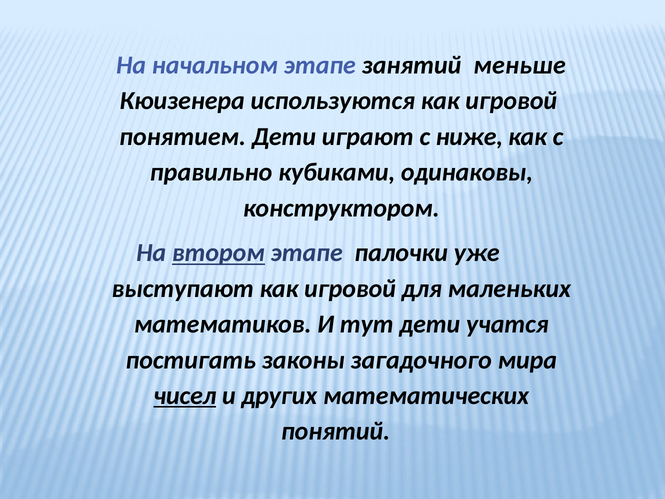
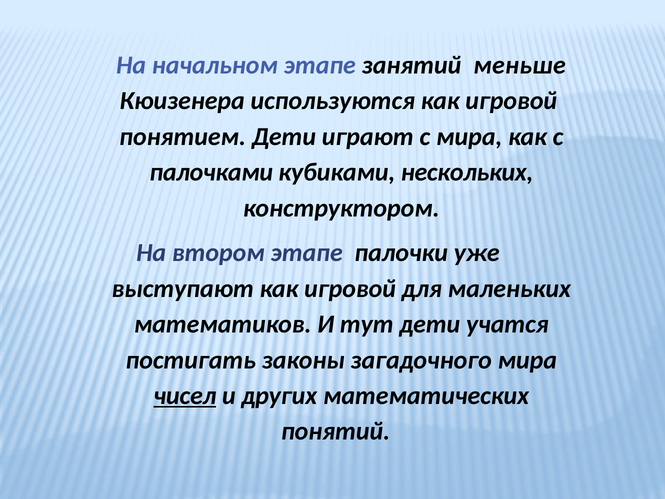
с ниже: ниже -> мира (469, 137)
правильно: правильно -> палочками (211, 172)
одинаковы: одинаковы -> нескольких (467, 172)
втором underline: present -> none (218, 253)
